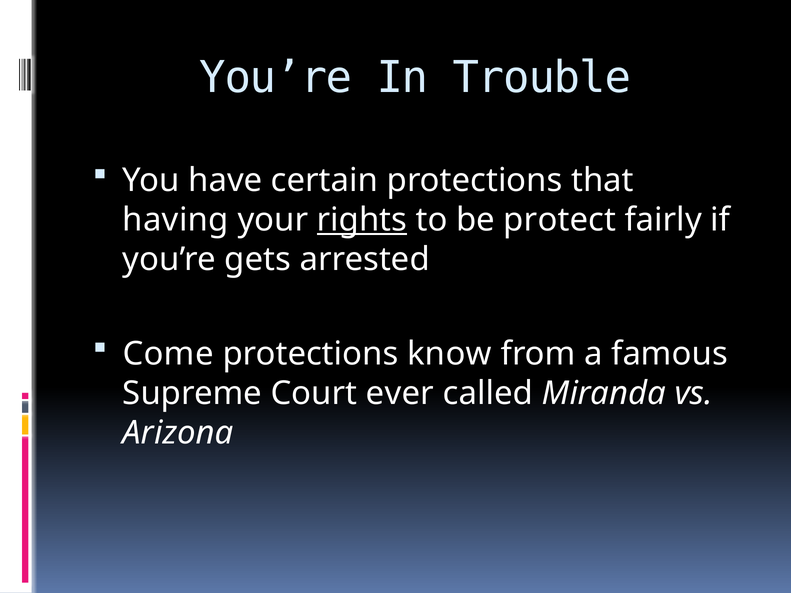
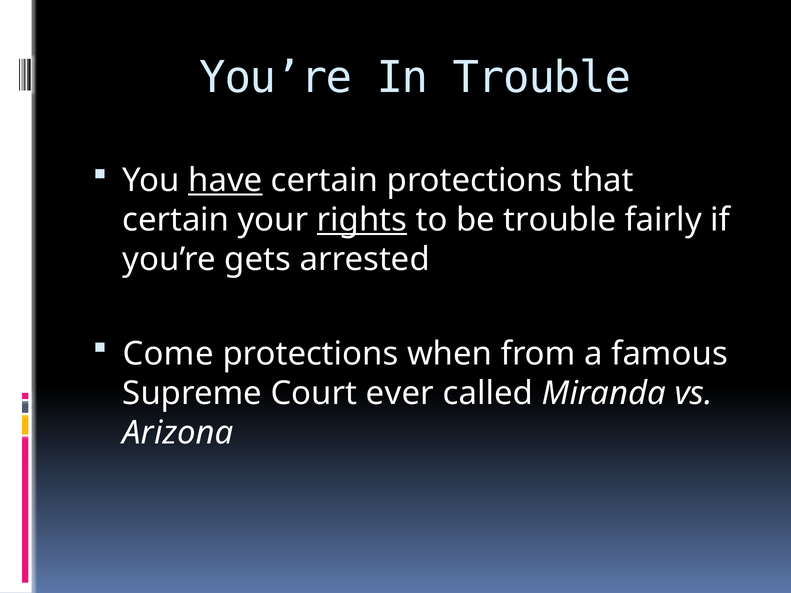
have underline: none -> present (225, 180)
having: having -> certain (176, 220)
be protect: protect -> trouble (560, 220)
know: know -> when (450, 354)
